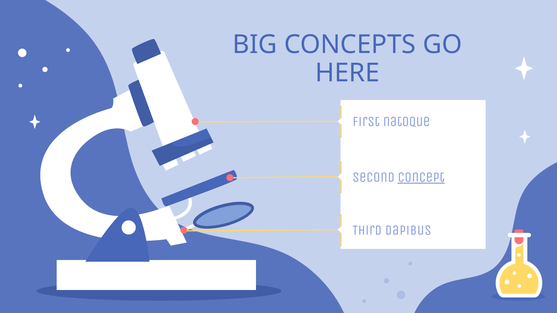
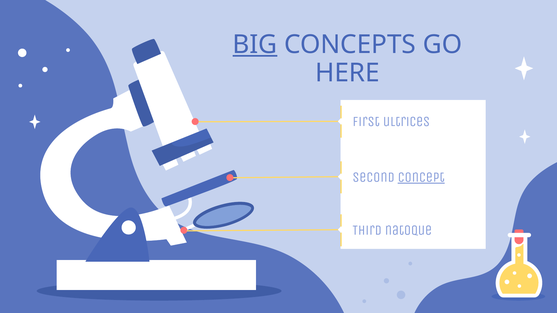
BIG underline: none -> present (255, 45)
natoque: natoque -> ultrices (406, 122)
dapibus: dapibus -> natoque (408, 230)
